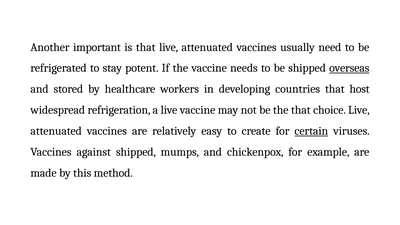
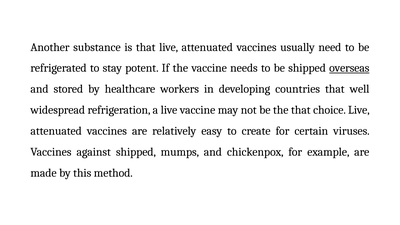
important: important -> substance (97, 47)
host: host -> well (360, 89)
certain underline: present -> none (311, 131)
